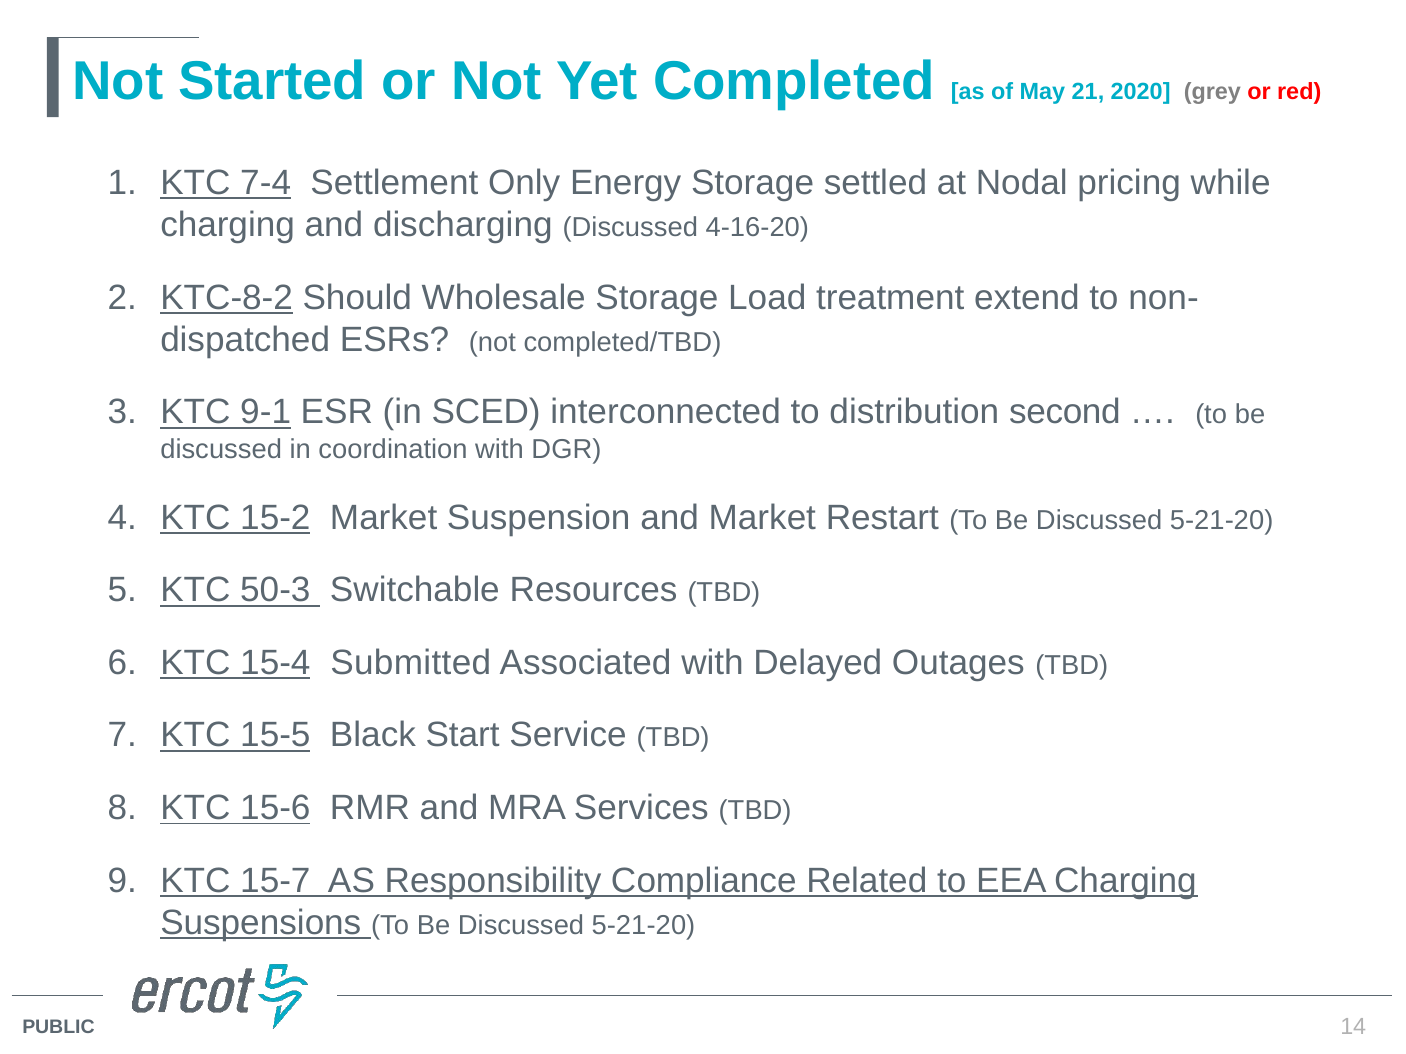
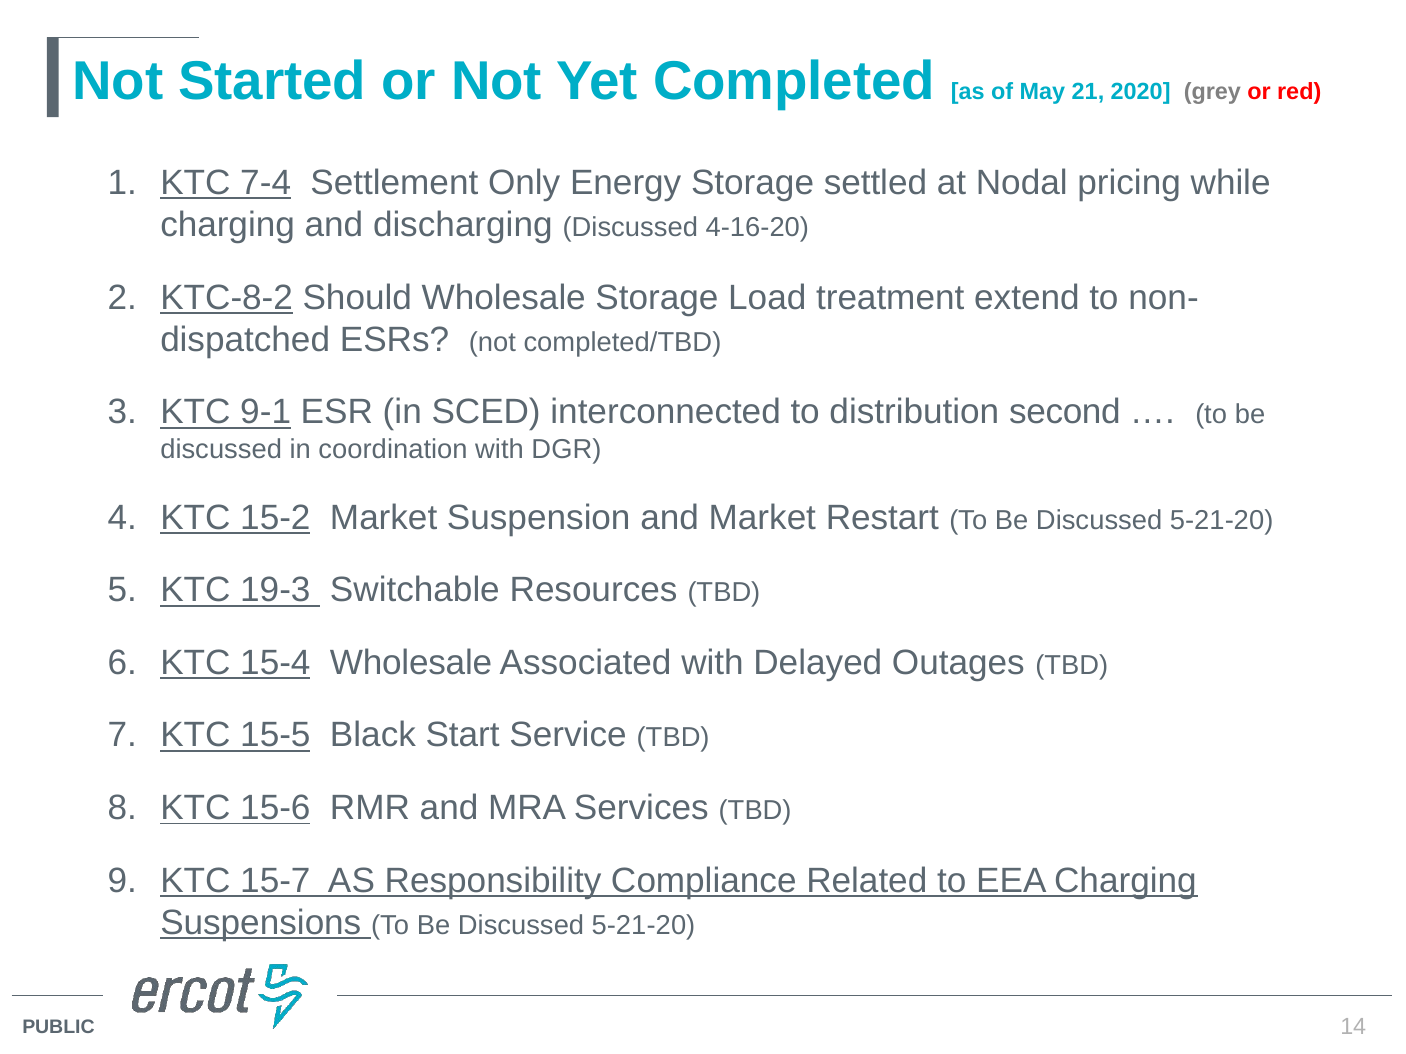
50-3: 50-3 -> 19-3 (275, 590)
15-4 Submitted: Submitted -> Wholesale (411, 663)
